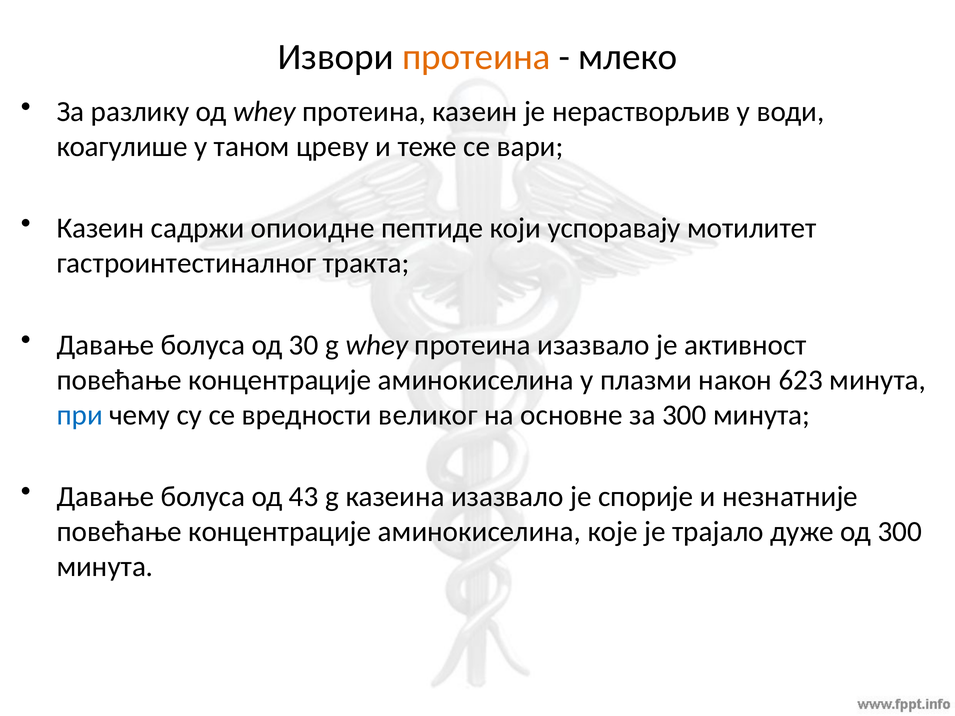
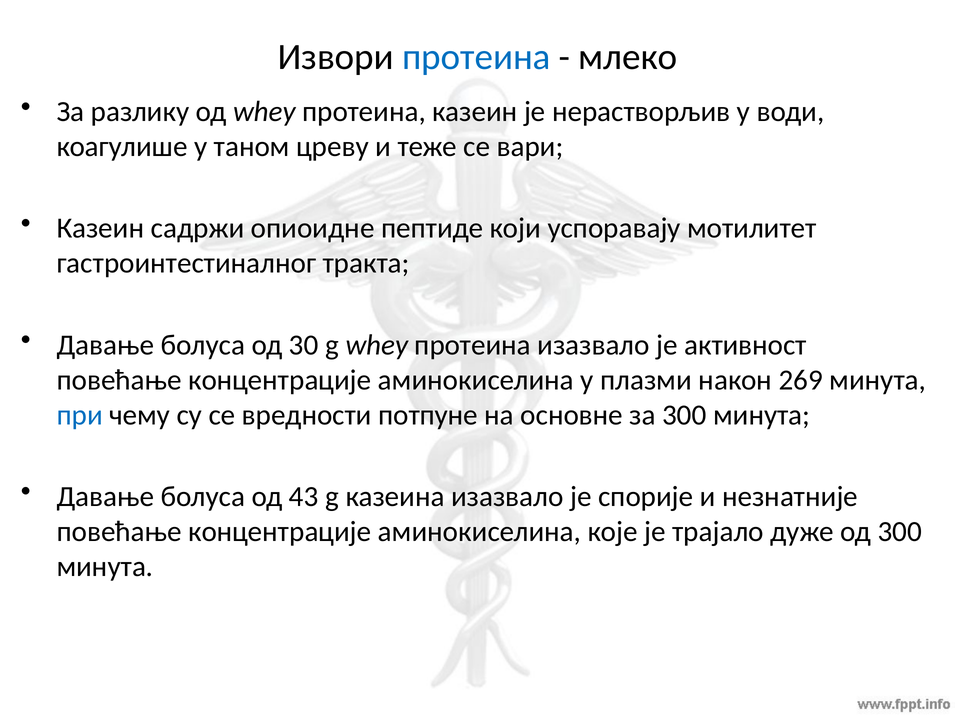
протеина colour: orange -> blue (476, 57)
623: 623 -> 269 (801, 380)
великог: великог -> потпуне (428, 415)
